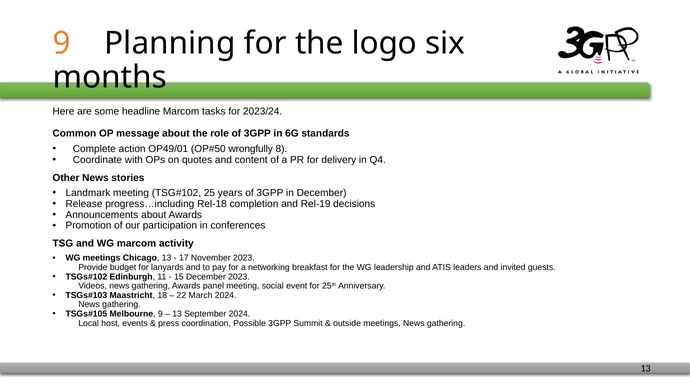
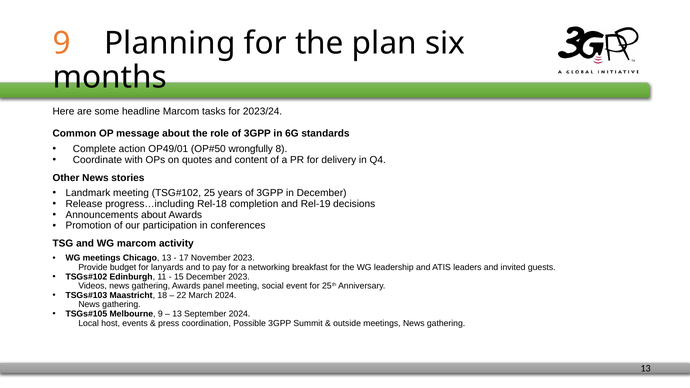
logo: logo -> plan (384, 43)
